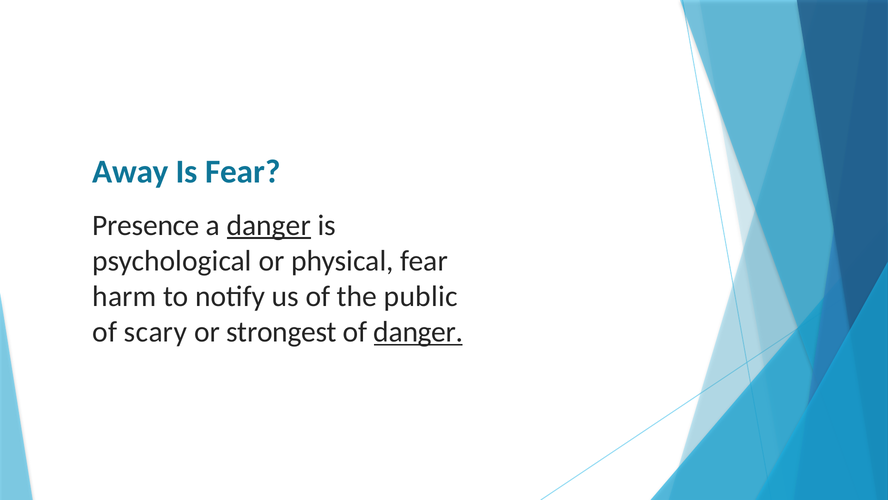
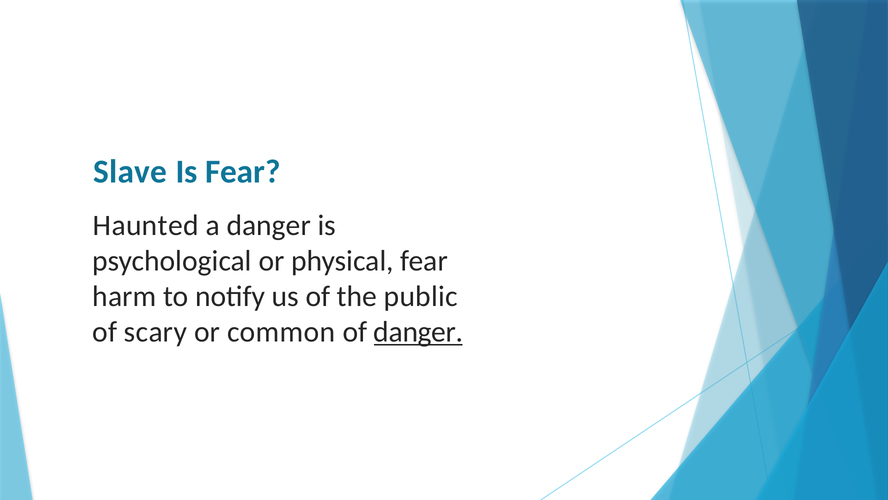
Away: Away -> Slave (130, 172)
Presence: Presence -> Haunted (146, 225)
danger underline: present -> none (269, 225)
strongest: strongest -> common (281, 332)
